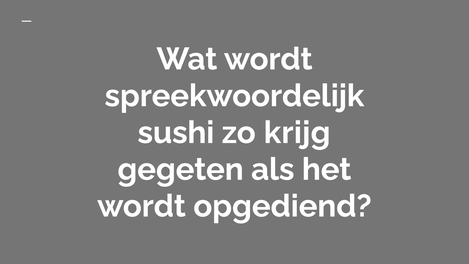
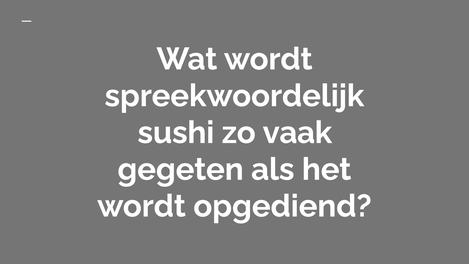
krijg: krijg -> vaak (297, 133)
